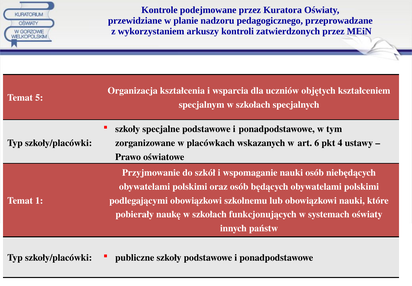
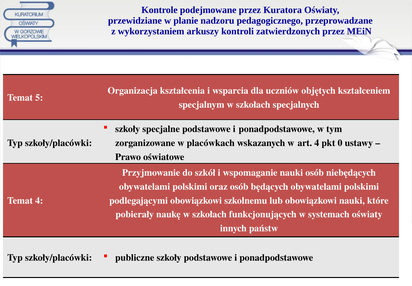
art 6: 6 -> 4 (317, 143)
4: 4 -> 0 (340, 143)
Temat 1: 1 -> 4 (39, 200)
